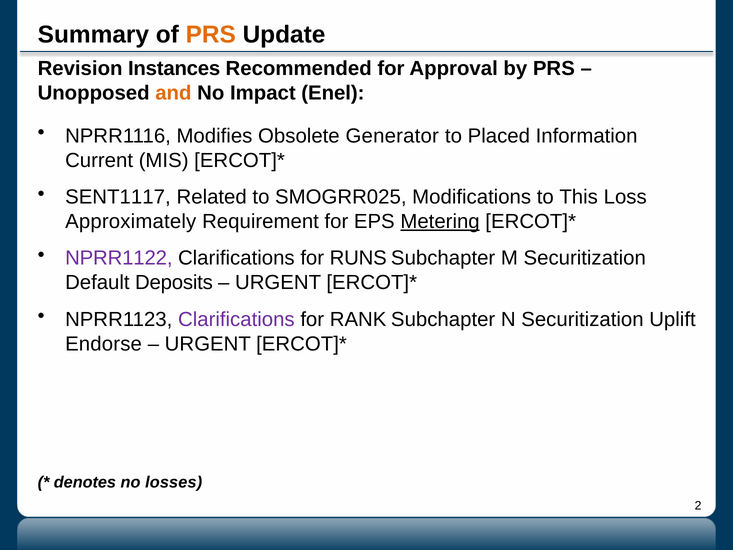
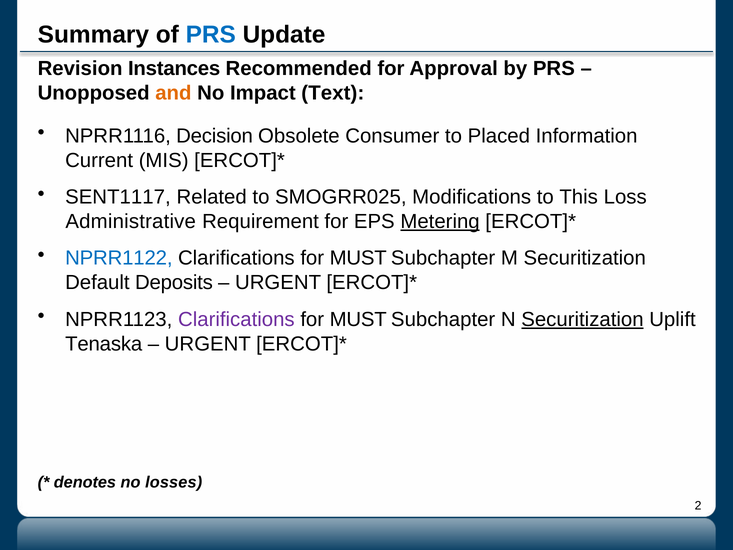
PRS colour: orange -> blue (211, 35)
Enel: Enel -> Text (333, 93)
Modifies: Modifies -> Decision (215, 136)
Generator: Generator -> Consumer (392, 136)
Approximately: Approximately -> Administrative (131, 221)
NPRR1122 colour: purple -> blue (119, 258)
RUNS: RUNS -> MUST (358, 258)
RANK: RANK -> MUST (358, 319)
Securitization underline: none -> present (582, 319)
Endorse: Endorse -> Tenaska (104, 344)
